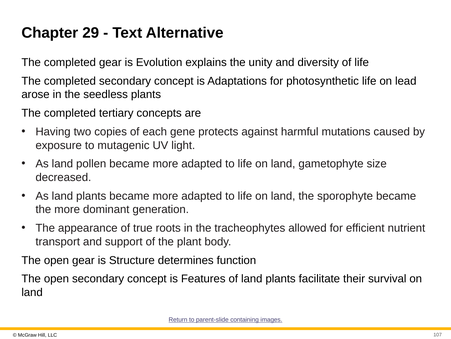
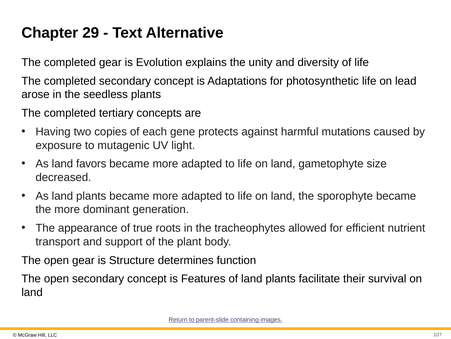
pollen: pollen -> favors (91, 164)
